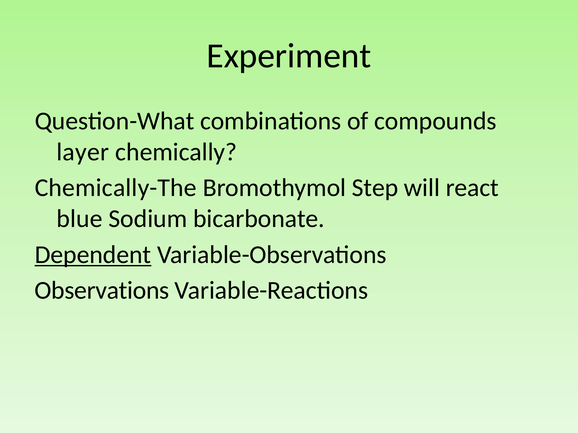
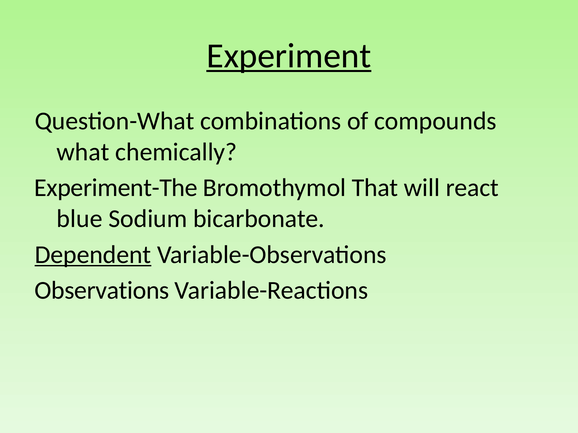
Experiment underline: none -> present (289, 56)
layer: layer -> what (83, 152)
Chemically-The: Chemically-The -> Experiment-The (116, 188)
Step: Step -> That (375, 188)
